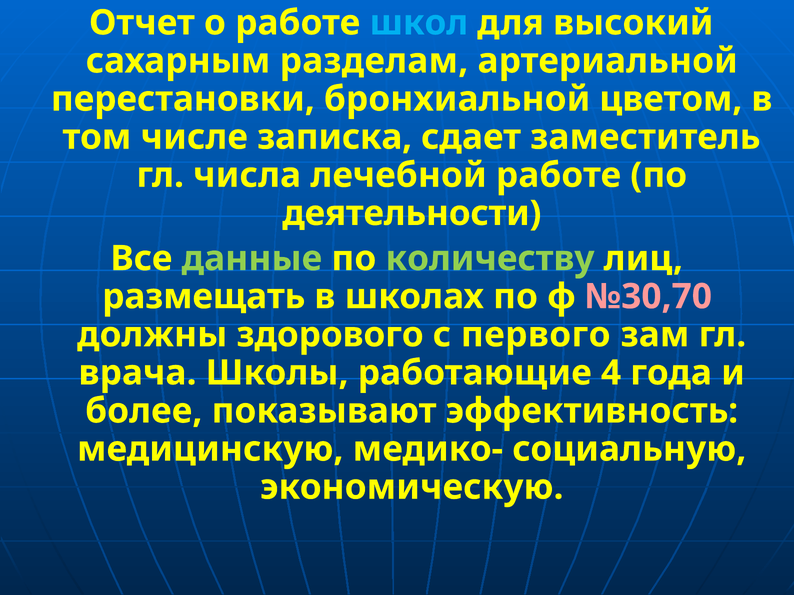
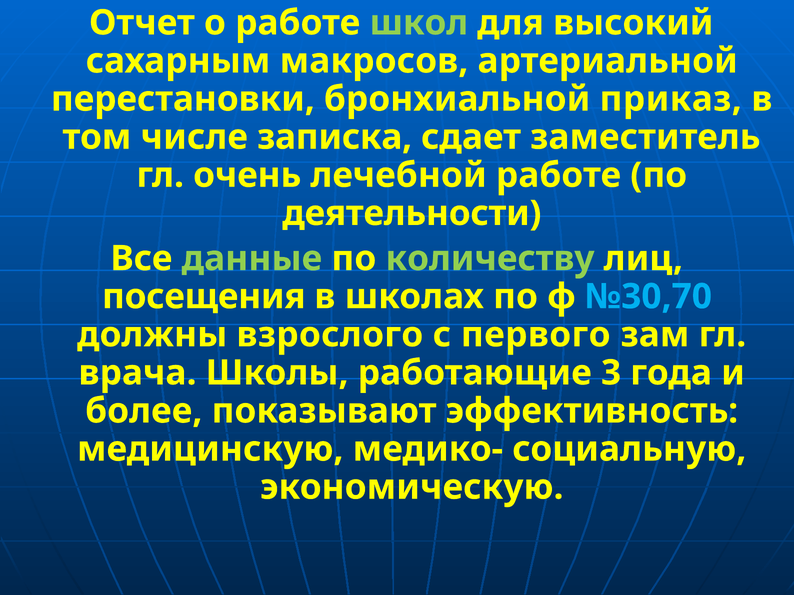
школ colour: light blue -> light green (419, 23)
разделам: разделам -> макросов (374, 61)
цветом: цветом -> приказ (671, 99)
числа: числа -> очень (247, 175)
размещать: размещать -> посещения (204, 297)
№30,70 colour: pink -> light blue (648, 297)
здорового: здорового -> взрослого (330, 335)
4: 4 -> 3 (611, 373)
